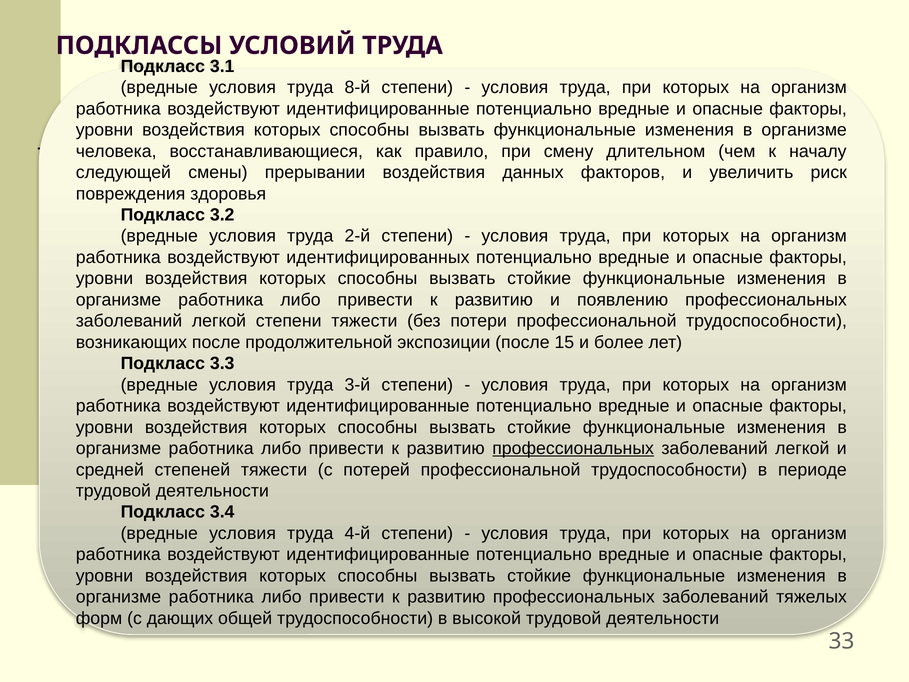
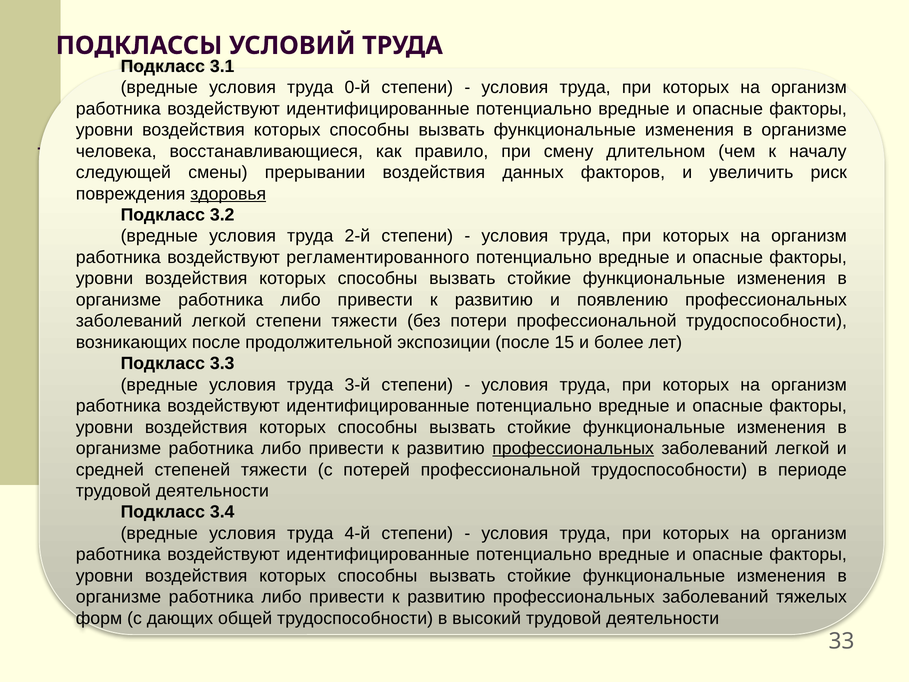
8-й: 8-й -> 0-й (357, 88)
здоровья underline: none -> present (228, 194)
идентифицированных: идентифицированных -> регламентированного (378, 257)
высокой: высокой -> высокий (487, 618)
